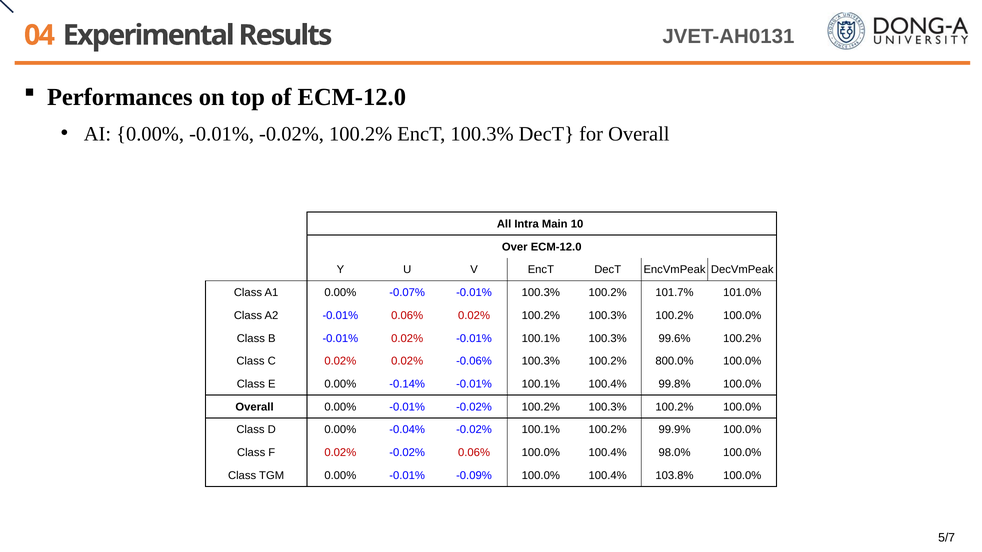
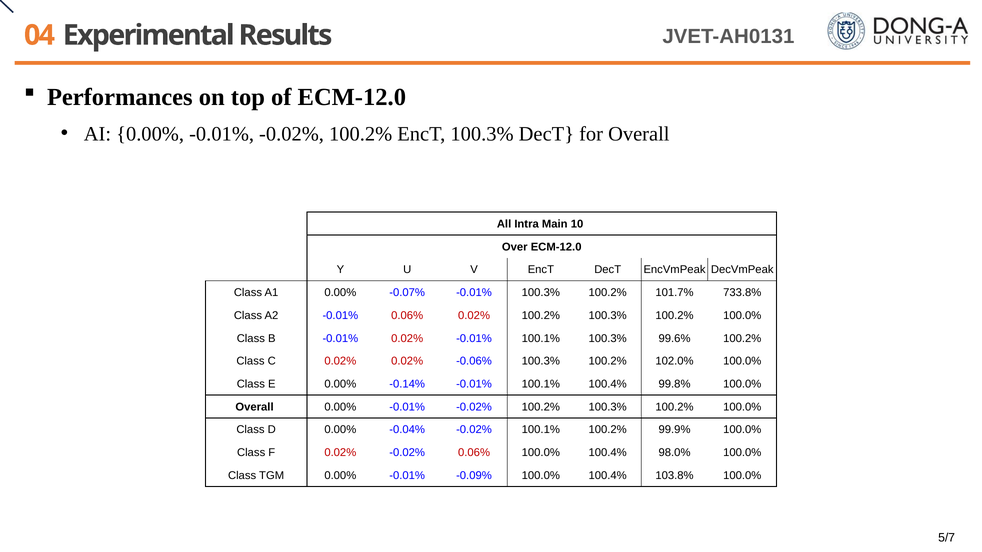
101.0%: 101.0% -> 733.8% (742, 293)
800.0%: 800.0% -> 102.0% (674, 361)
